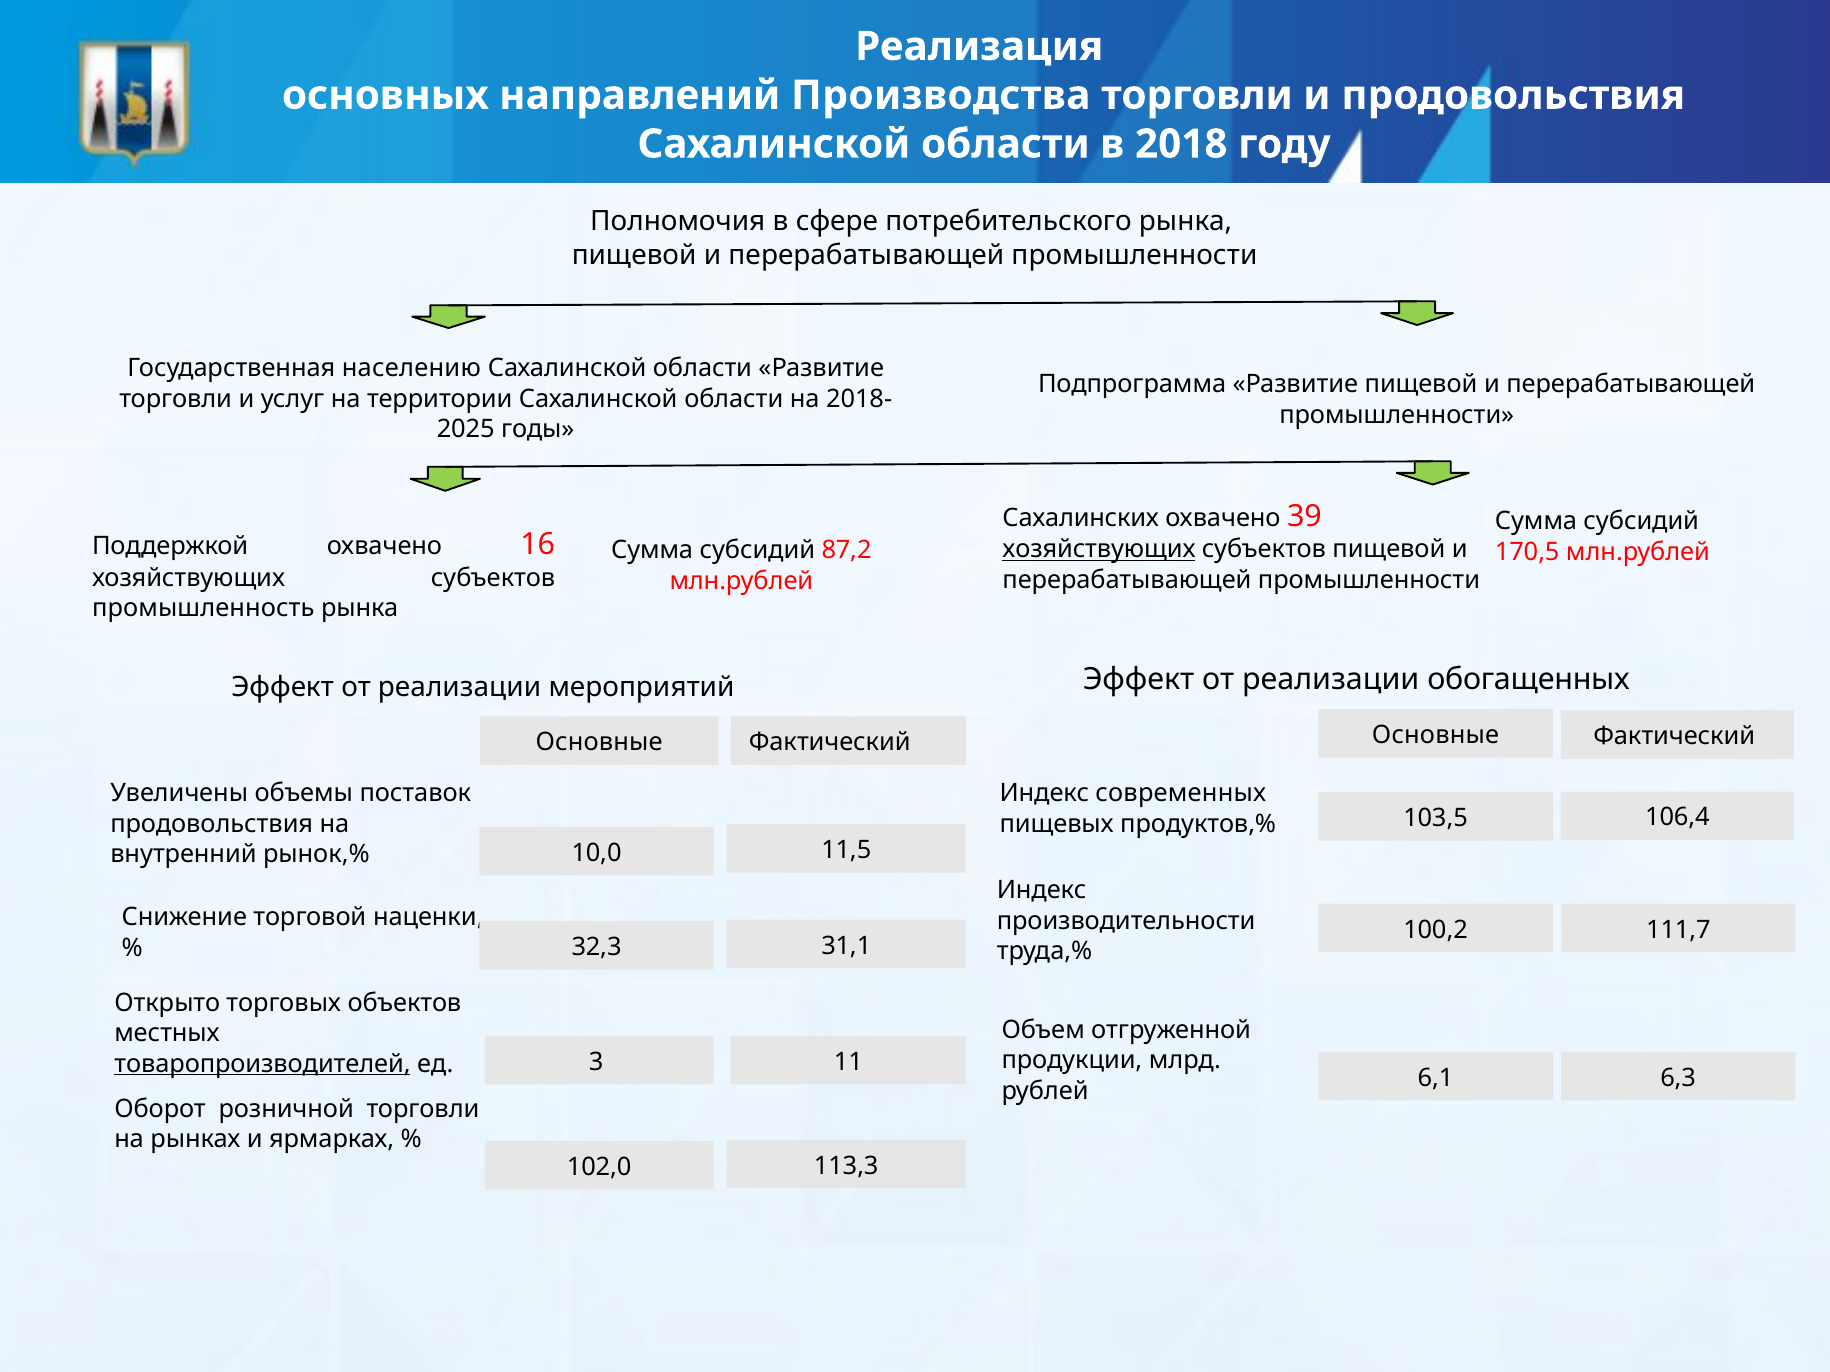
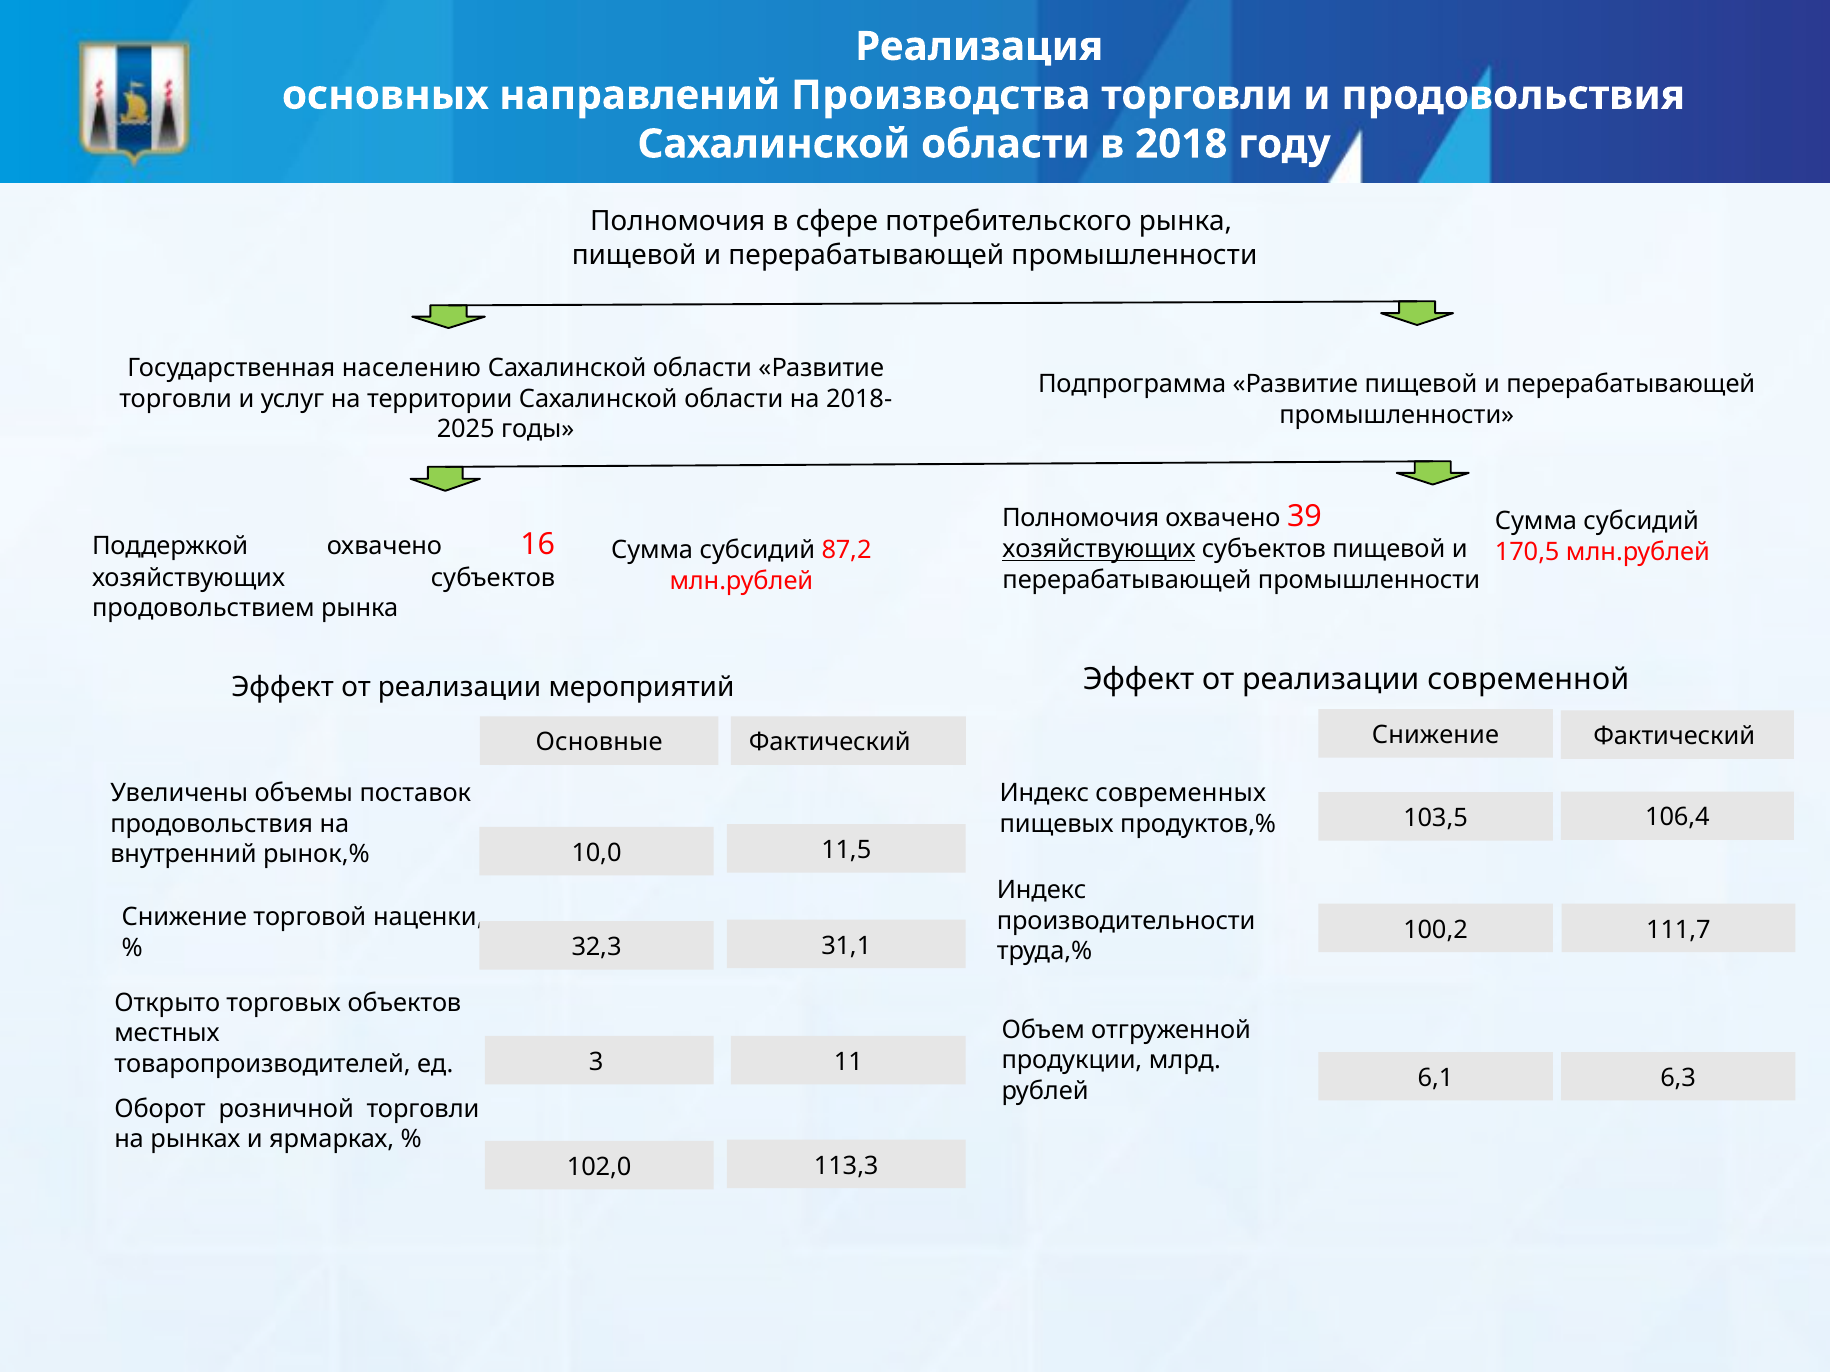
Сахалинских: Сахалинских -> Полномочия (1081, 518)
промышленность: промышленность -> продовольствием (203, 609)
обогащенных: обогащенных -> современной (1528, 679)
Основные: Основные -> Снижение (1436, 735)
товаропроизводителей underline: present -> none (263, 1064)
